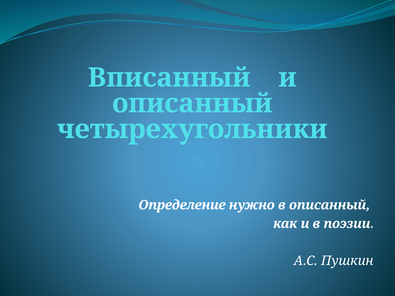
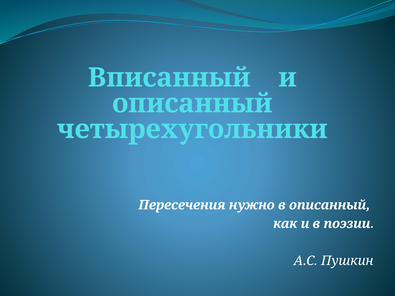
Определение: Определение -> Пересечения (182, 205)
